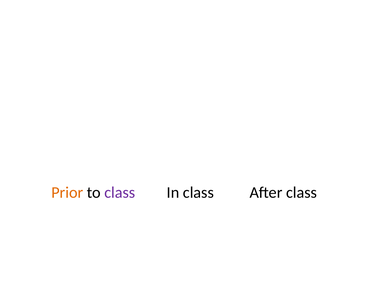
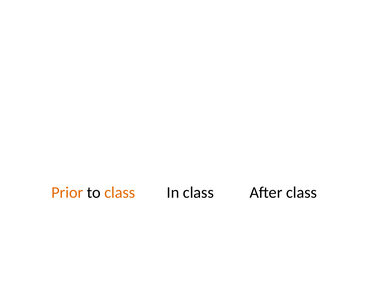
class colour: purple -> orange (120, 192)
